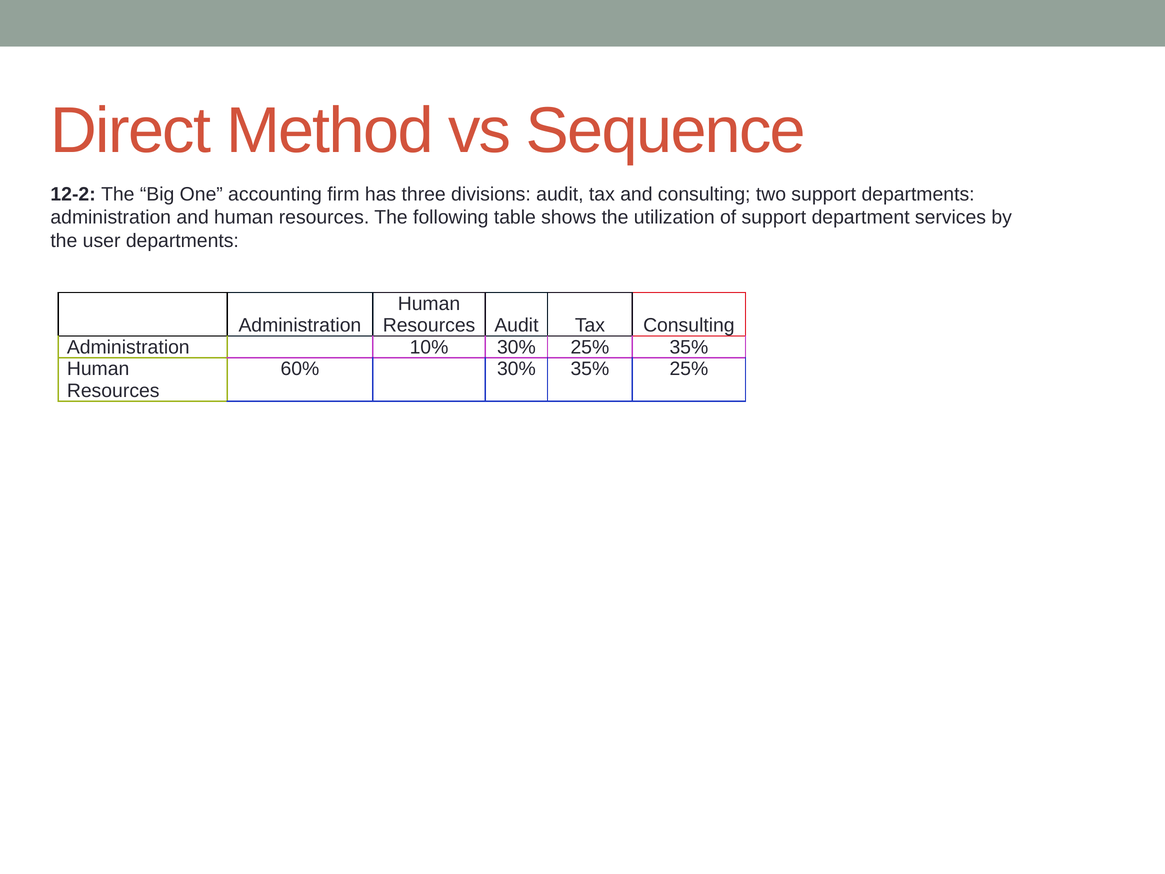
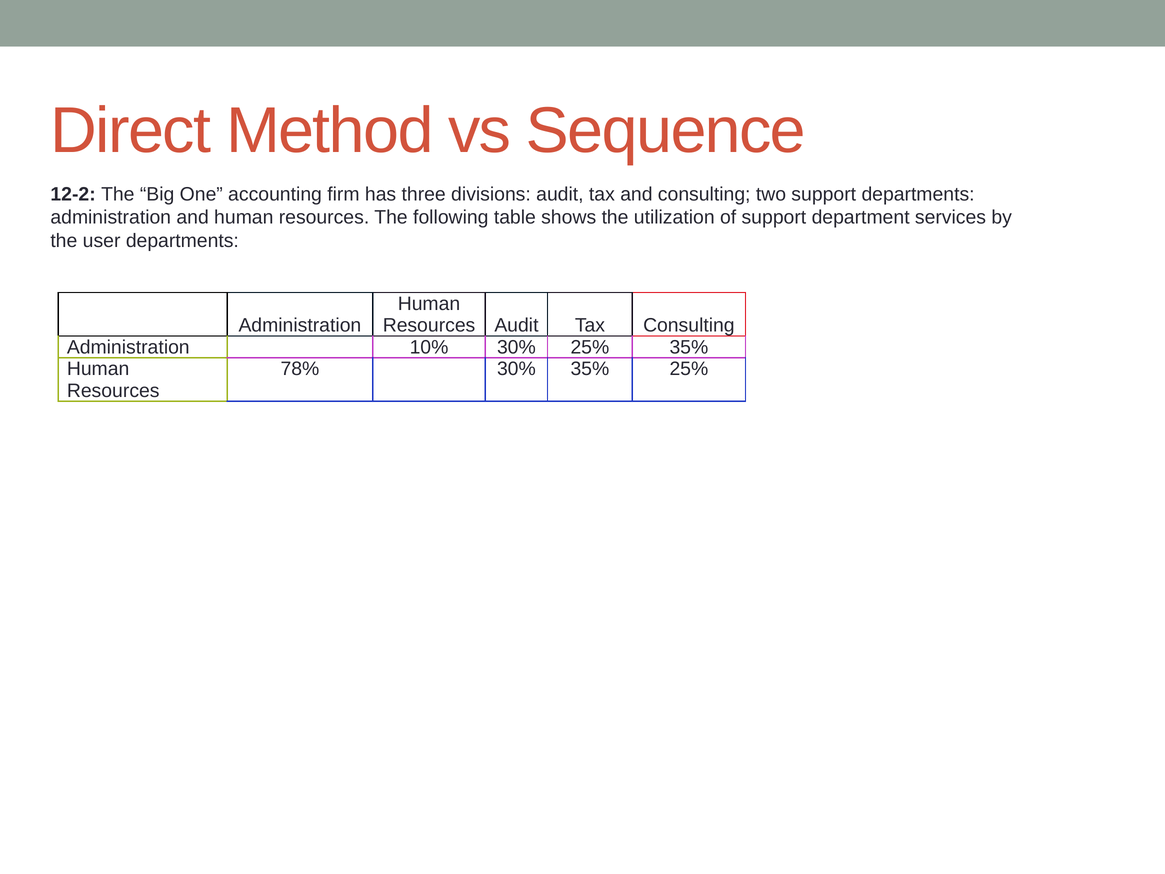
60%: 60% -> 78% (300, 369)
